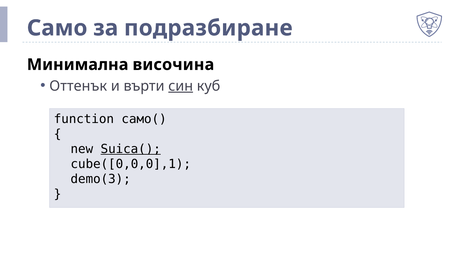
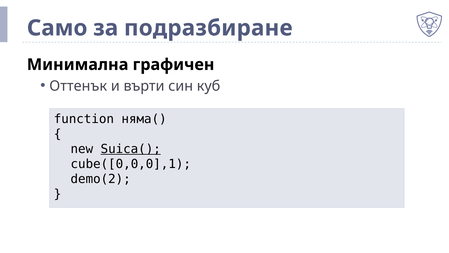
височина: височина -> графичен (174, 65)
син underline: present -> none (181, 86)
само(: само( -> няма( (144, 119)
demo(3: demo(3 -> demo(2 (101, 179)
